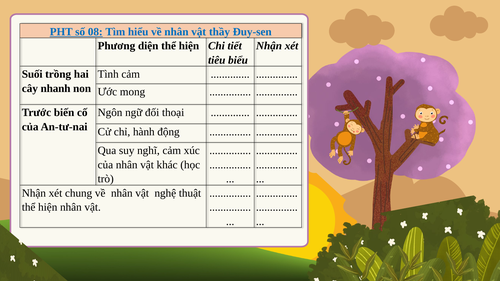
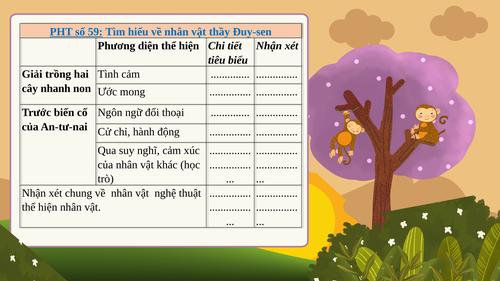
08: 08 -> 59 (95, 32)
Suối: Suối -> Giải (32, 74)
